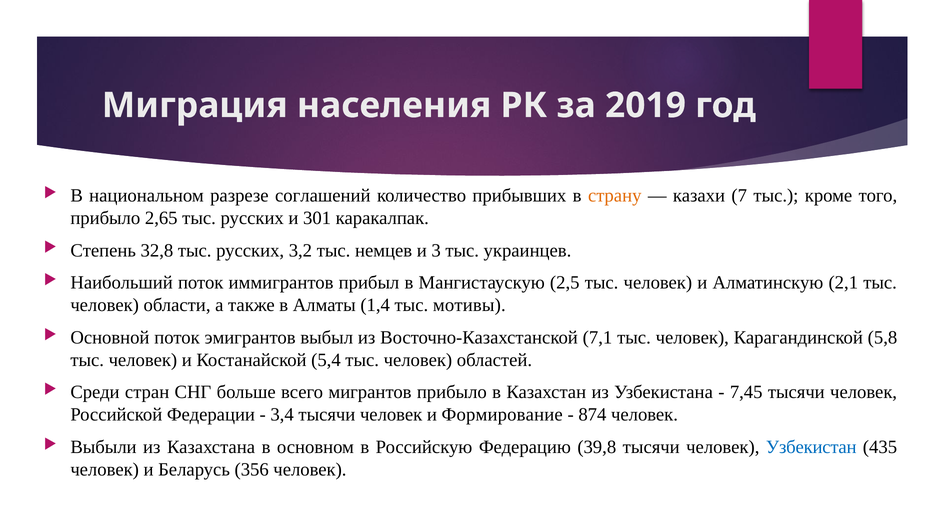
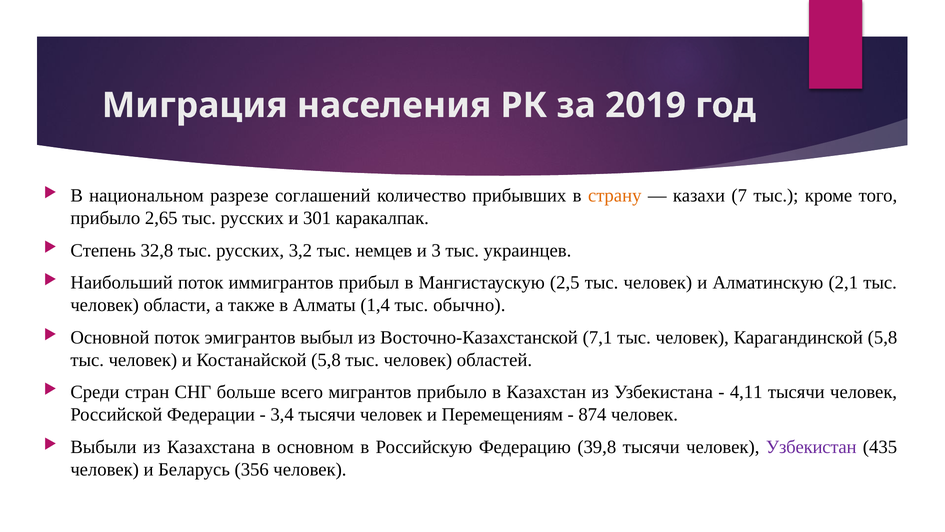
мотивы: мотивы -> обычно (469, 305)
Костанайской 5,4: 5,4 -> 5,8 (326, 360)
7,45: 7,45 -> 4,11 (746, 392)
Формирование: Формирование -> Перемещениям (502, 414)
Узбекистан colour: blue -> purple (811, 447)
